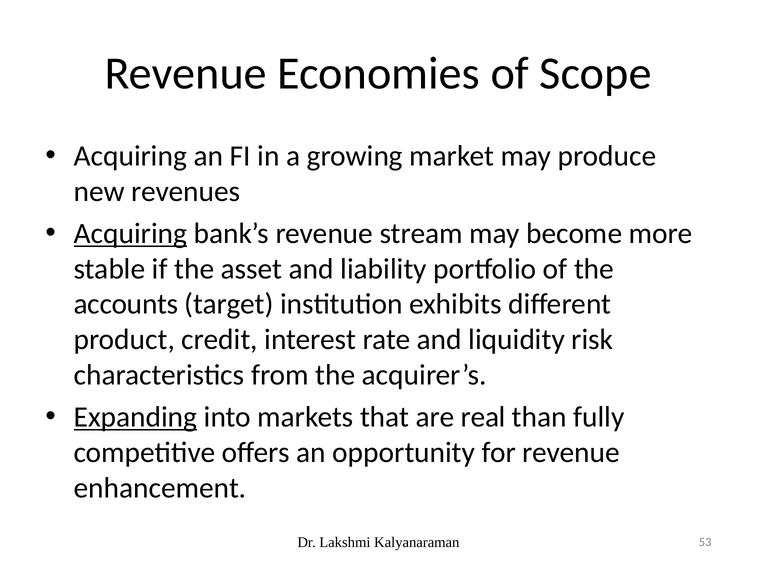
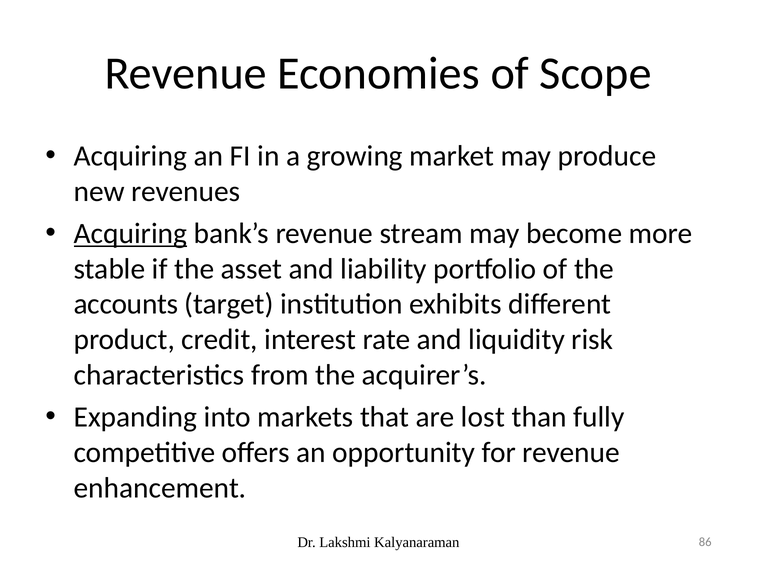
Expanding underline: present -> none (136, 417)
real: real -> lost (483, 417)
53: 53 -> 86 (705, 542)
